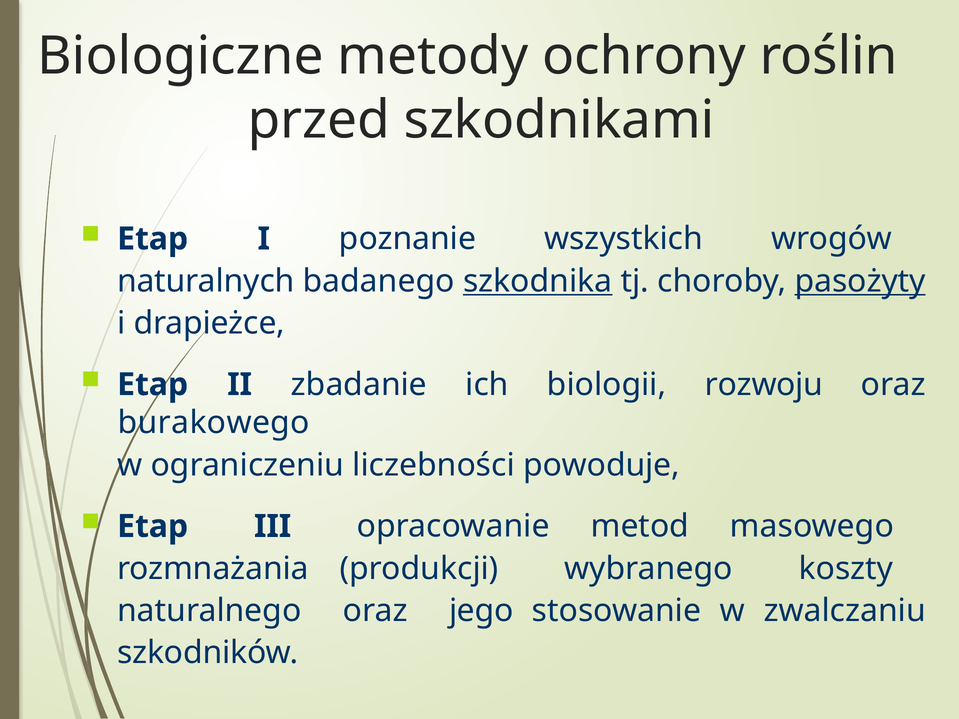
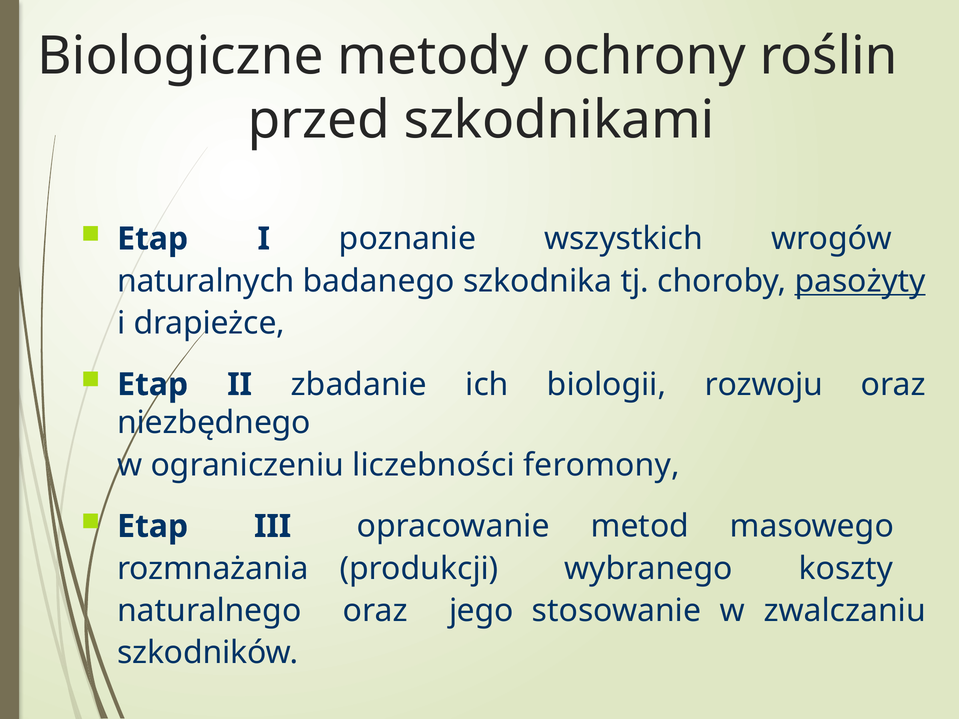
szkodnika underline: present -> none (538, 281)
burakowego: burakowego -> niezbędnego (214, 423)
powoduje: powoduje -> feromony (601, 465)
